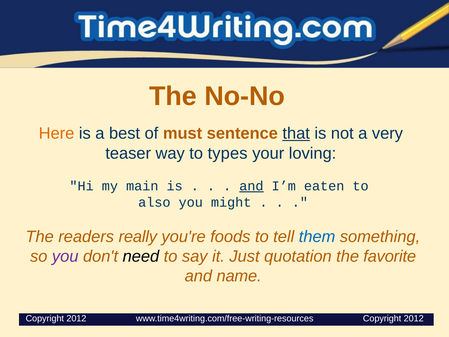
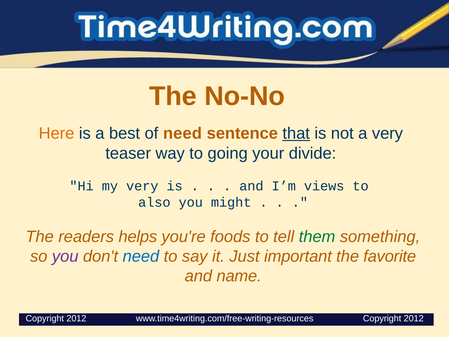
of must: must -> need (182, 133)
types: types -> going (228, 153)
loving: loving -> divide (313, 153)
my main: main -> very (142, 186)
and underline: present -> none (251, 186)
eaten: eaten -> views (324, 186)
really: really -> helps (138, 236)
them colour: blue -> green (317, 236)
need colour: black -> blue (141, 256)
quotation: quotation -> important (298, 256)
